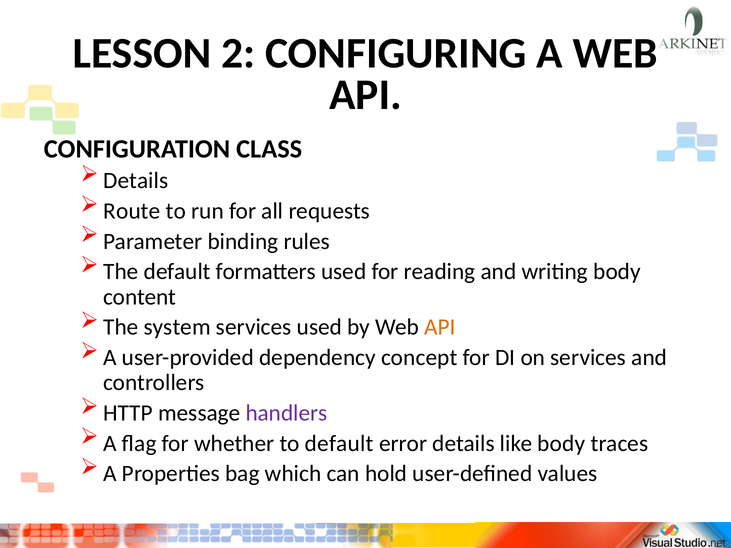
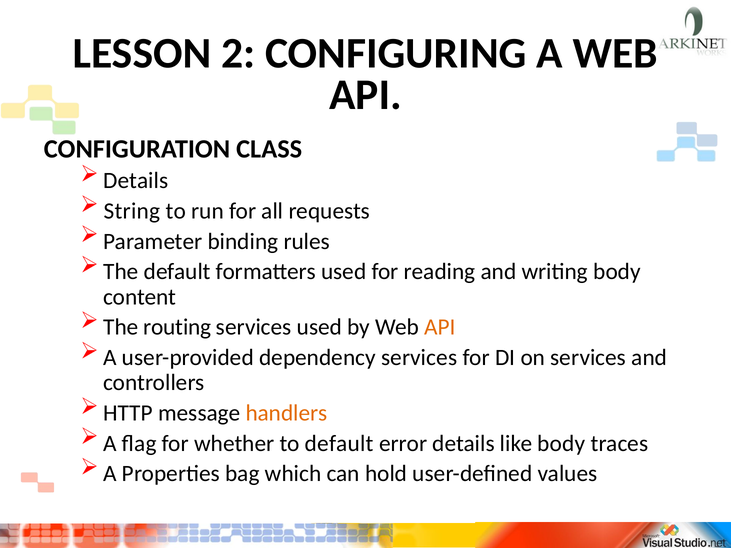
Route: Route -> String (132, 211)
system: system -> routing (177, 327)
dependency concept: concept -> services (419, 358)
handlers colour: purple -> orange (287, 413)
